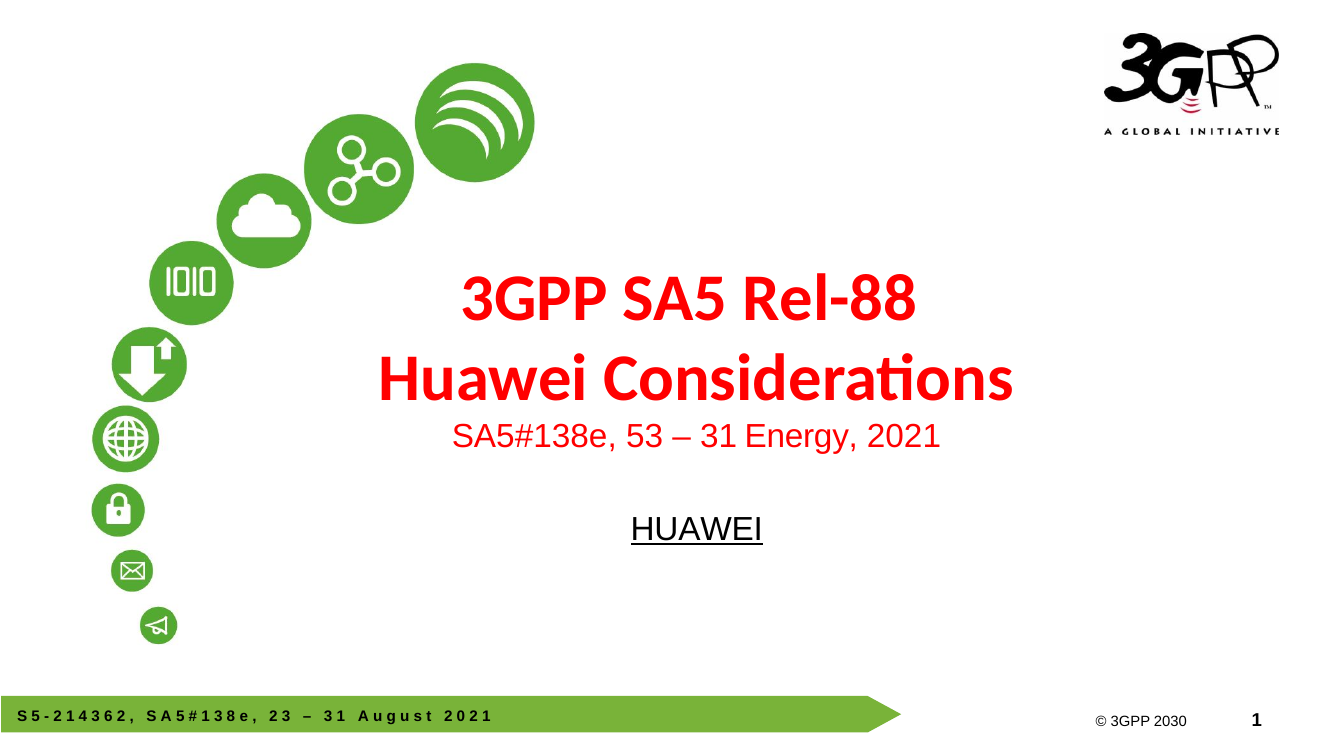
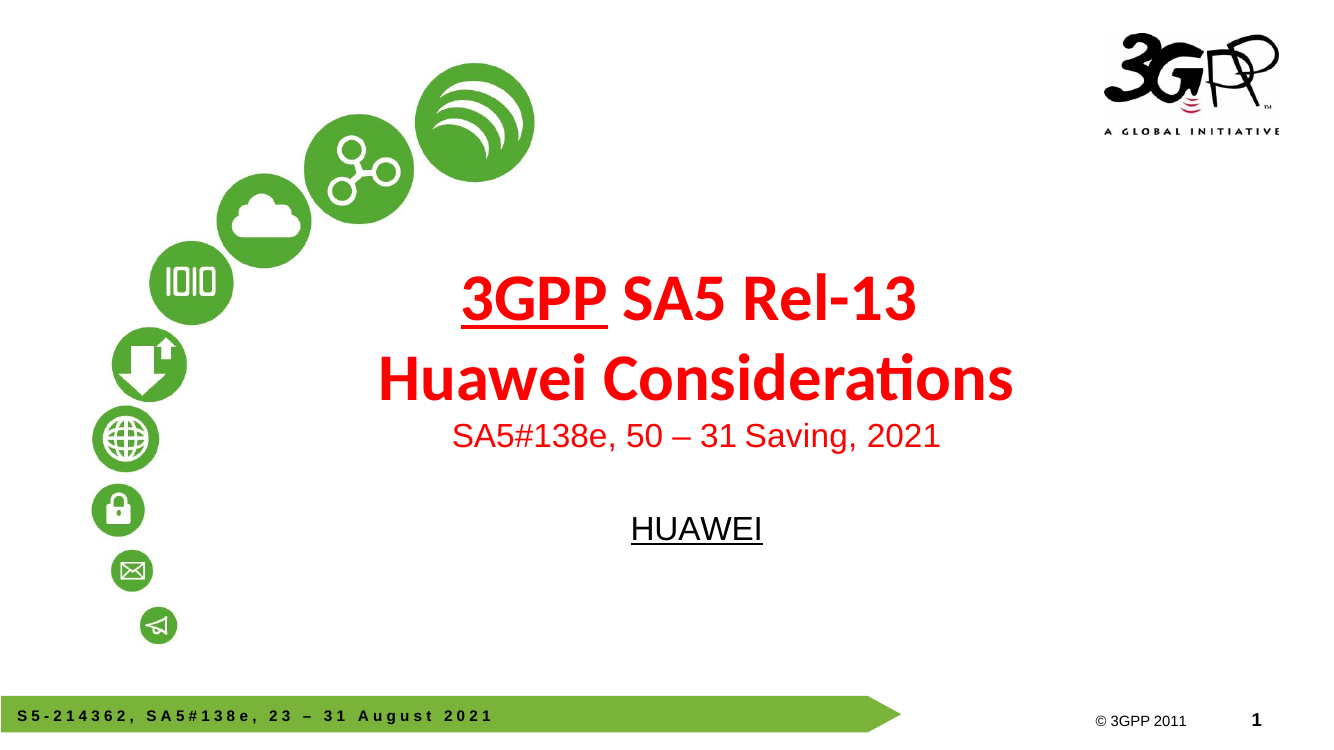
3GPP underline: none -> present (534, 299)
Rel-88: Rel-88 -> Rel-13 (830, 299)
53: 53 -> 50 (645, 436)
Energy: Energy -> Saving (801, 436)
2030: 2030 -> 2011 (1170, 722)
